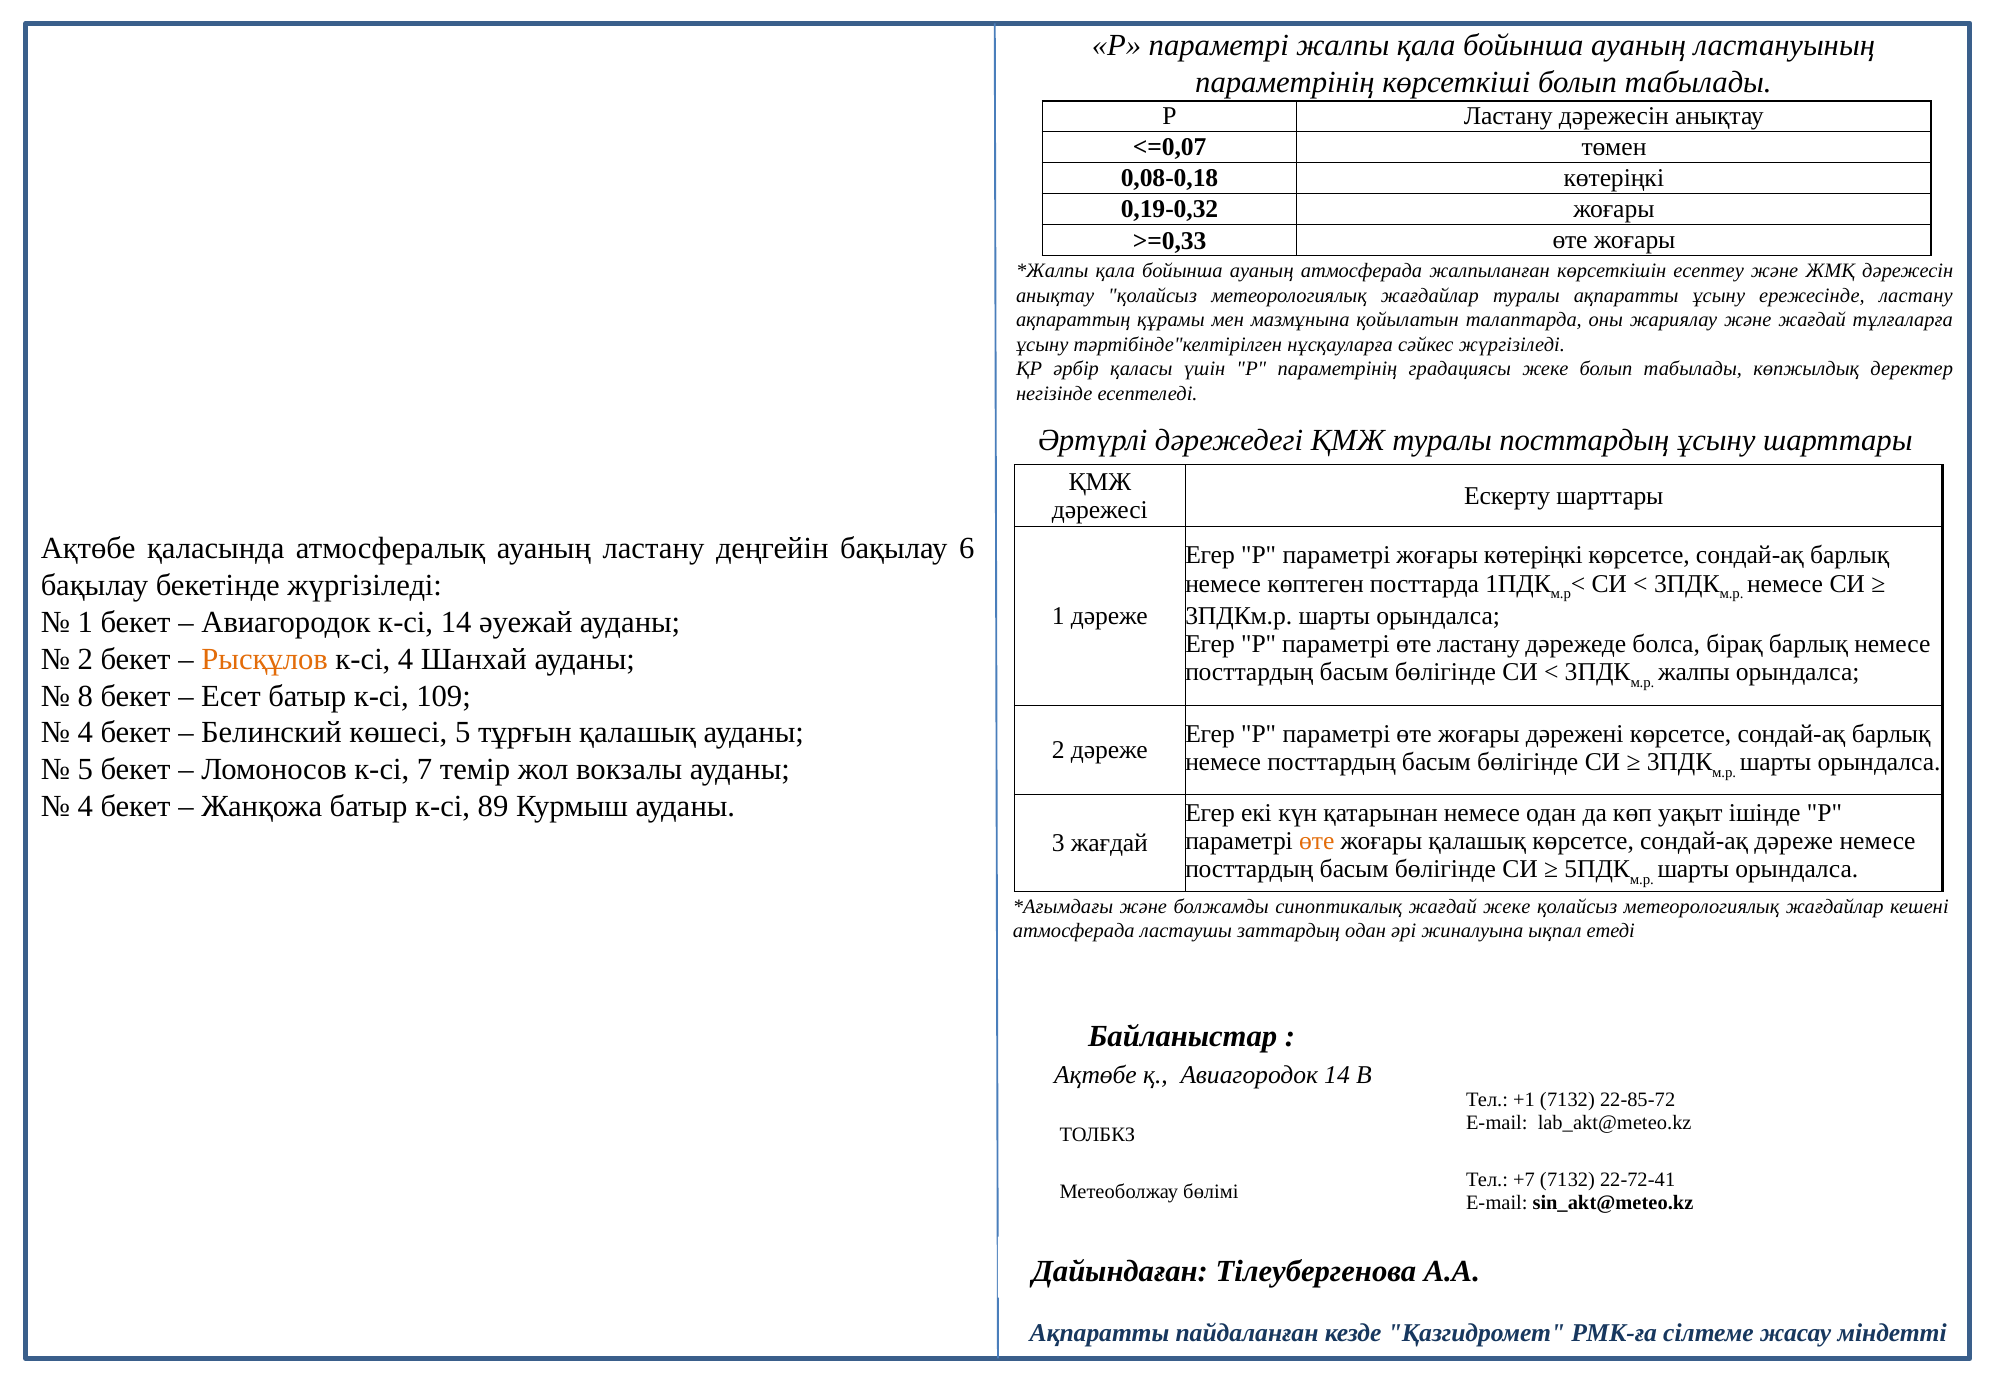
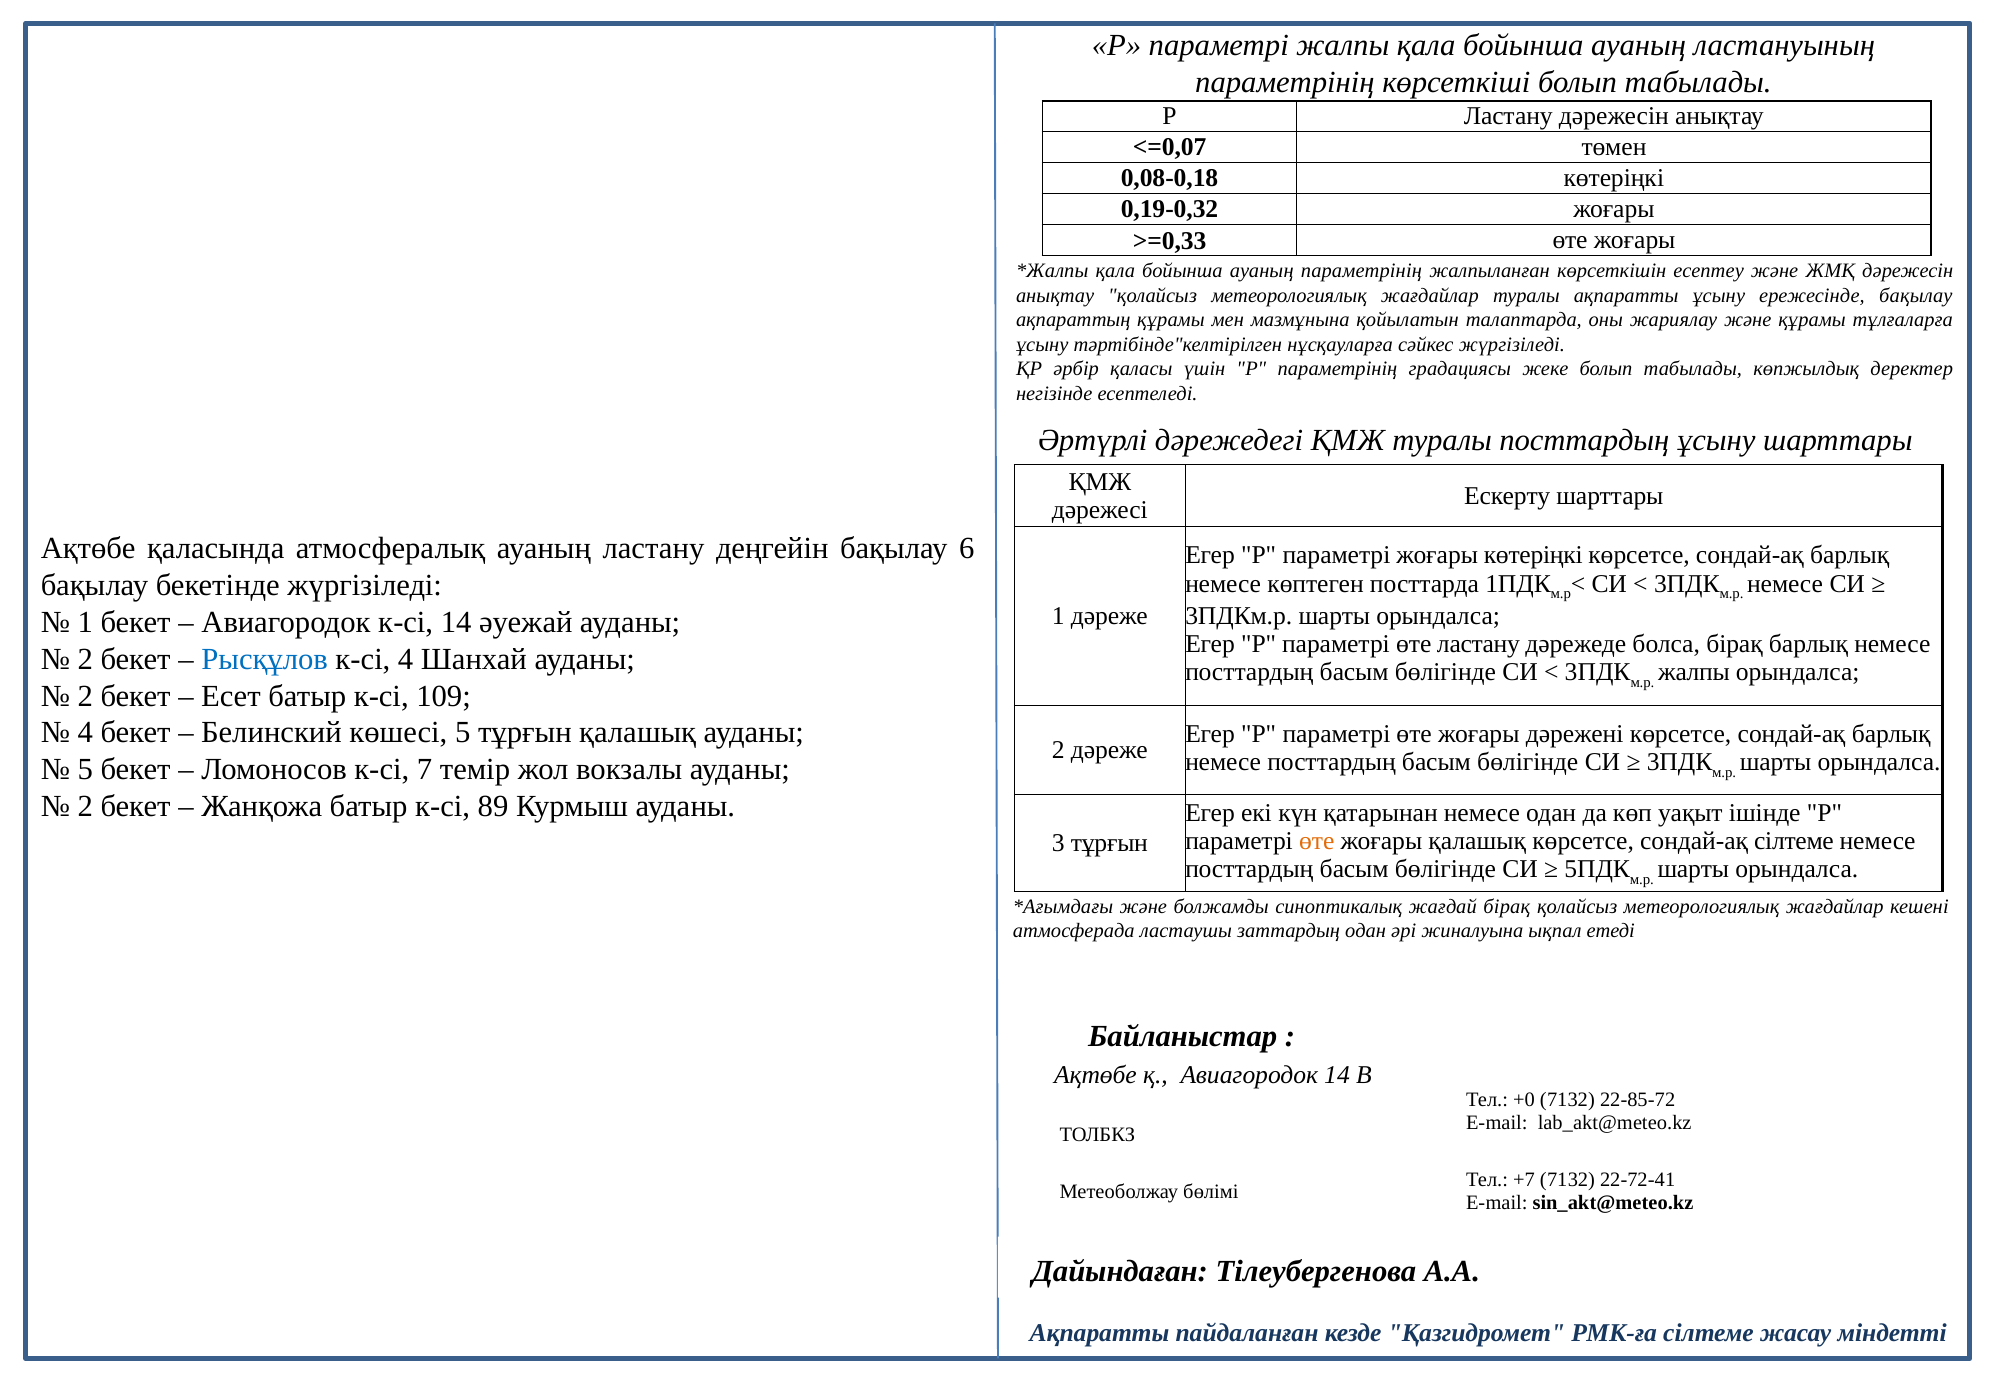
ауаның атмосферада: атмосферада -> параметрінің (1361, 271)
ережесінде ластану: ластану -> бақылау (1916, 295)
және жағдай: жағдай -> құрамы (1812, 320)
Рысқұлов colour: orange -> blue (265, 659)
8: 8 -> 2 (85, 696)
4: 4 -> 2 (85, 806)
сондай-ақ дәреже: дәреже -> сілтеме (1794, 841)
3 жағдай: жағдай -> тұрғын (1109, 843)
жағдай жеке: жеке -> бірақ (1507, 906)
+1: +1 -> +0 (1524, 1100)
